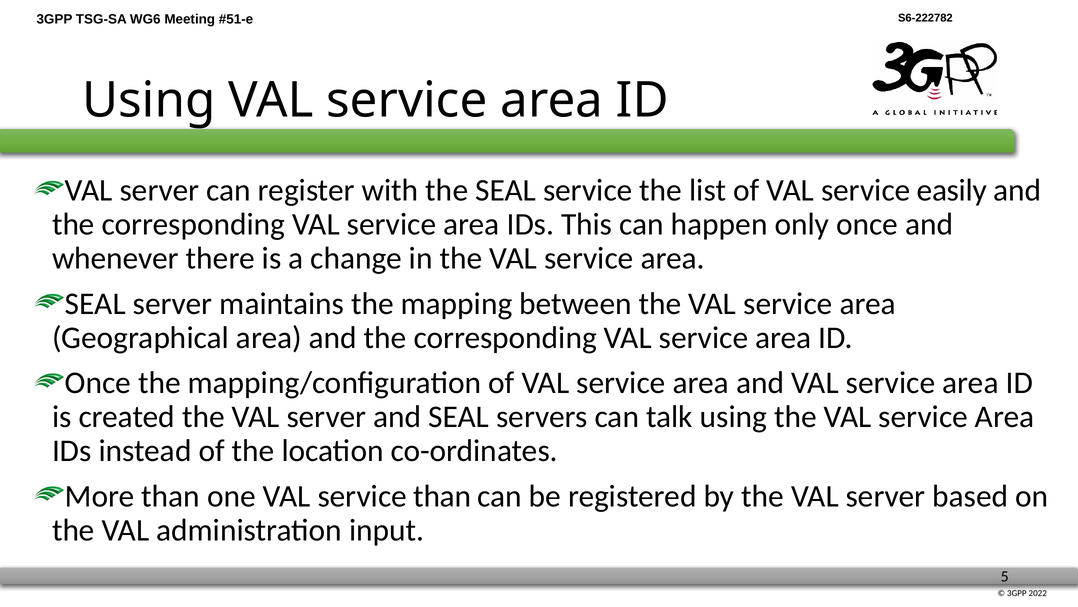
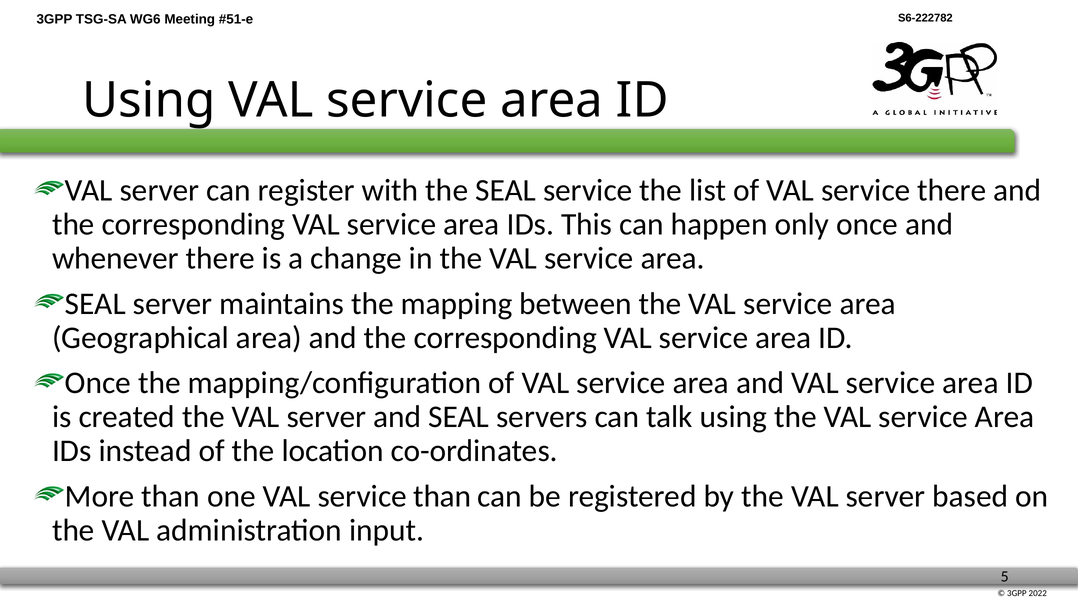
service easily: easily -> there (952, 190)
